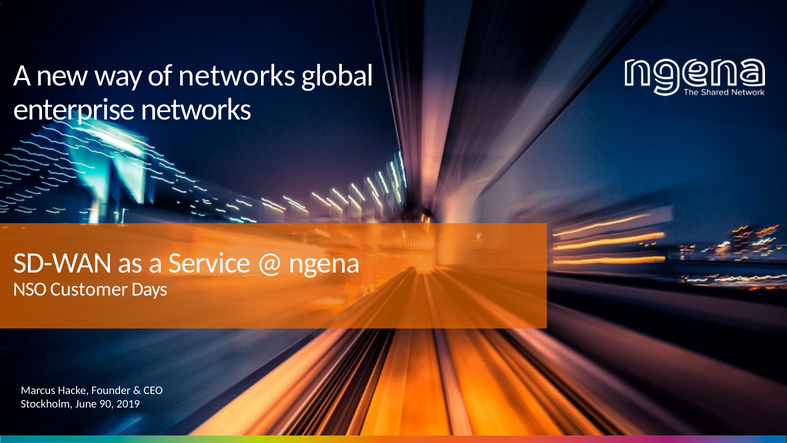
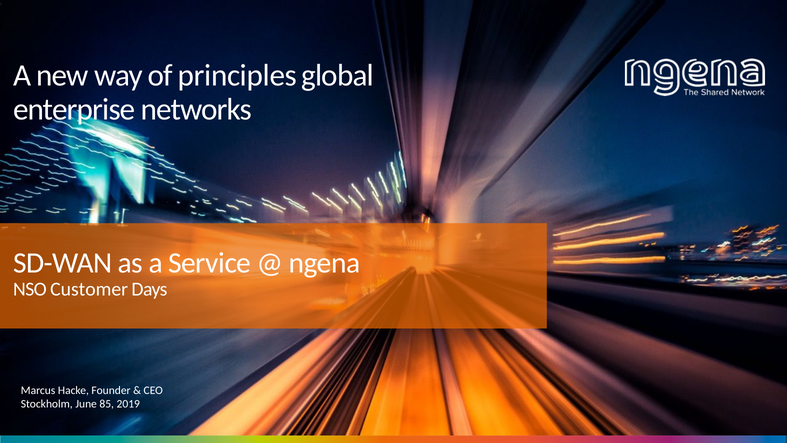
of networks: networks -> principles (237, 76)
90: 90 -> 85 (107, 404)
